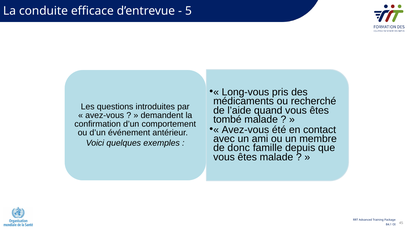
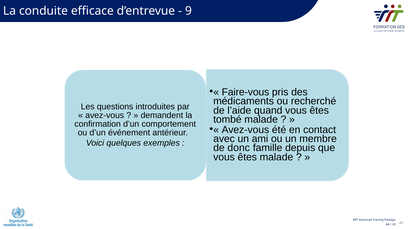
5: 5 -> 9 (188, 11)
Long-vous: Long-vous -> Faire-vous (245, 92)
